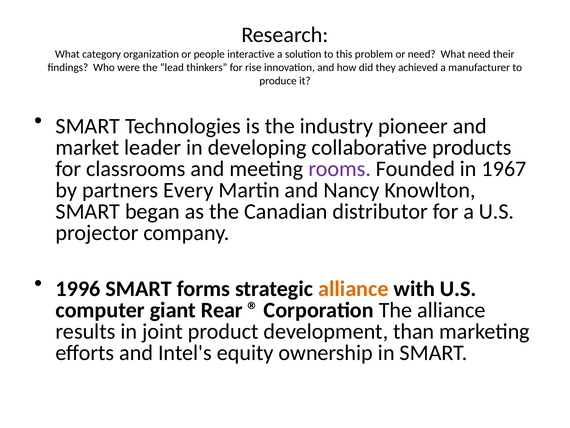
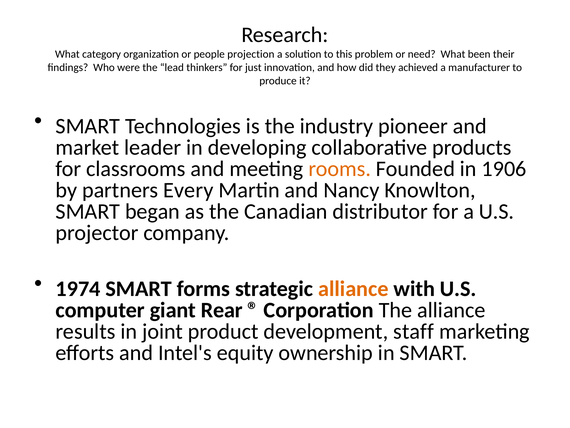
interactive: interactive -> projection (251, 54)
What need: need -> been (479, 54)
rise: rise -> just (253, 67)
rooms colour: purple -> orange (340, 169)
1967: 1967 -> 1906 (504, 169)
1996: 1996 -> 1974 (78, 289)
than: than -> staff (414, 331)
